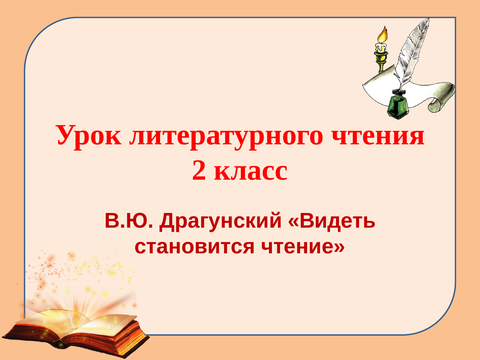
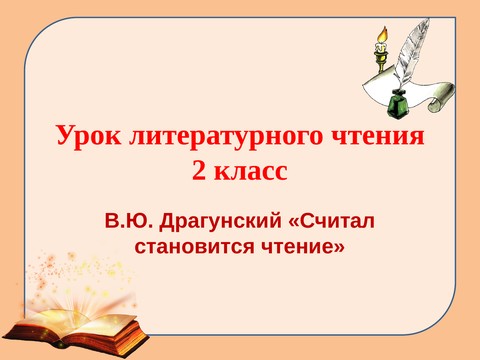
Видеть: Видеть -> Считал (332, 221)
